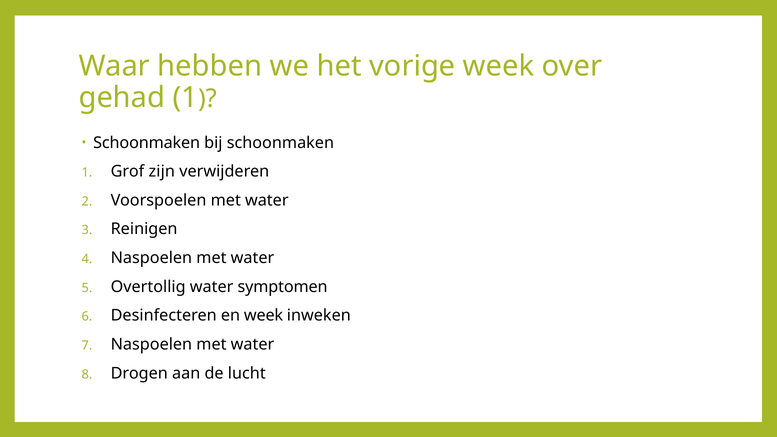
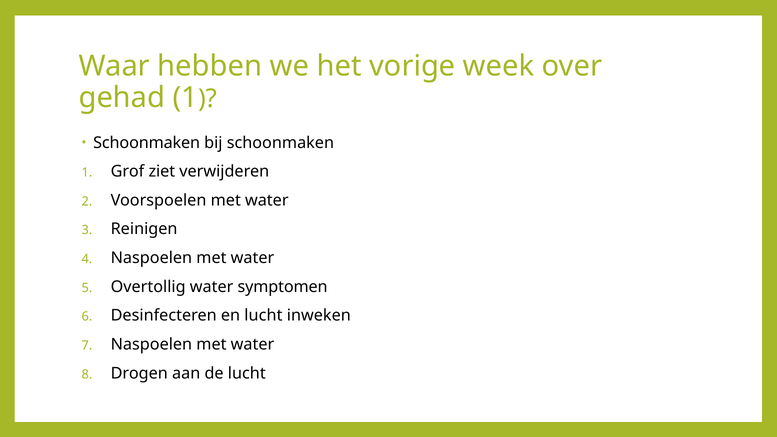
zijn: zijn -> ziet (162, 171)
en week: week -> lucht (263, 316)
